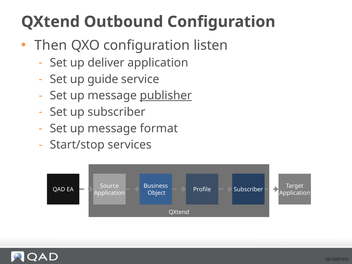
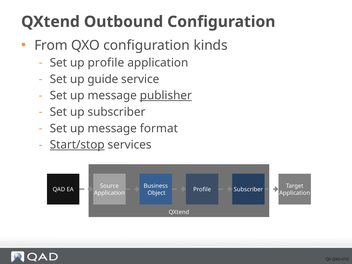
Then: Then -> From (51, 45)
listen: listen -> kinds (211, 45)
up deliver: deliver -> profile (106, 63)
Start/stop underline: none -> present (77, 145)
